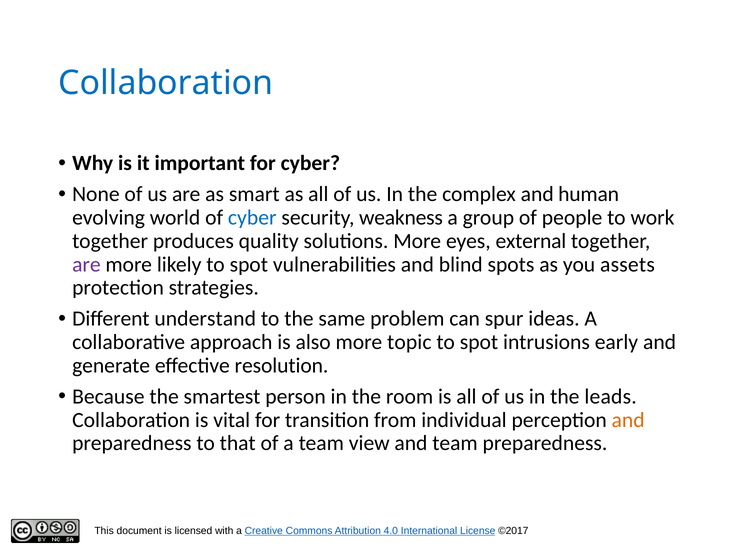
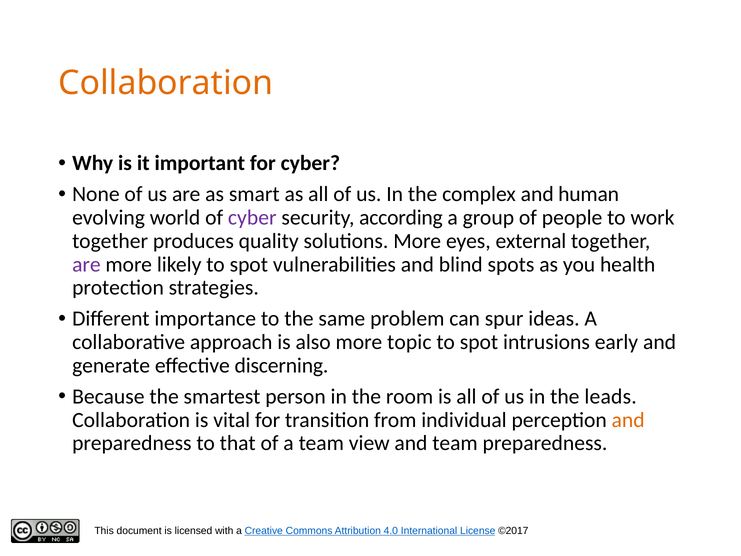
Collaboration colour: blue -> orange (166, 83)
cyber colour: blue -> purple (252, 218)
weakness: weakness -> according (401, 218)
assets: assets -> health (628, 264)
understand: understand -> importance (205, 319)
resolution: resolution -> discerning (282, 365)
